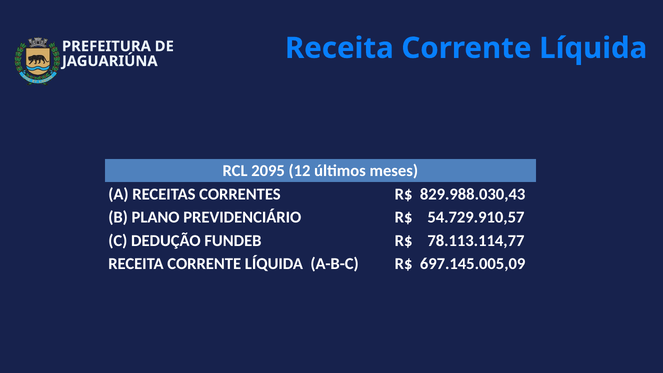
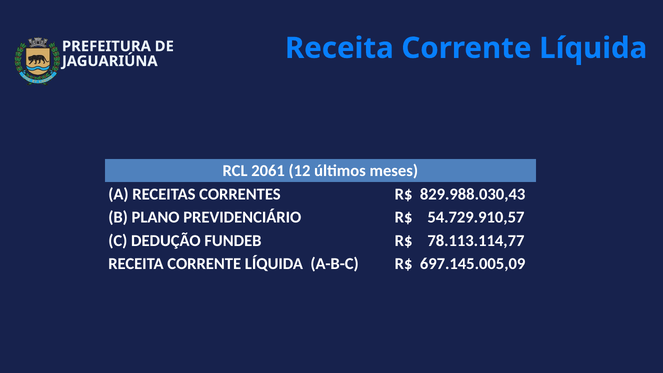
2095: 2095 -> 2061 (268, 171)
